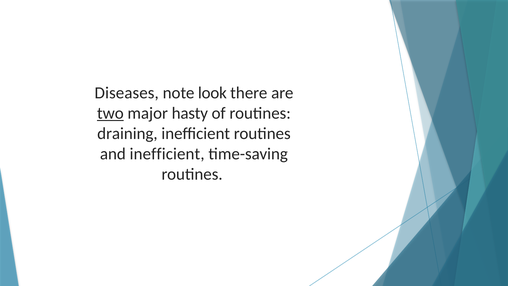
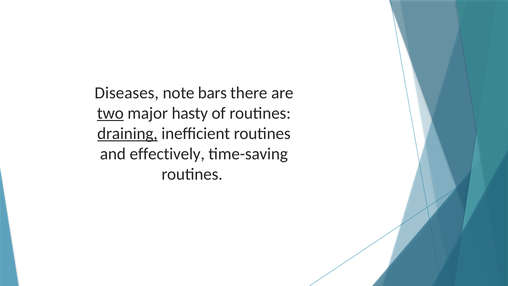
look: look -> bars (212, 93)
draining underline: none -> present (127, 133)
and inefficient: inefficient -> effectively (167, 154)
